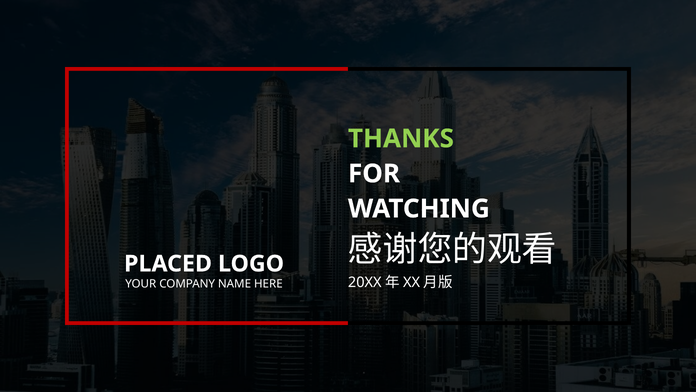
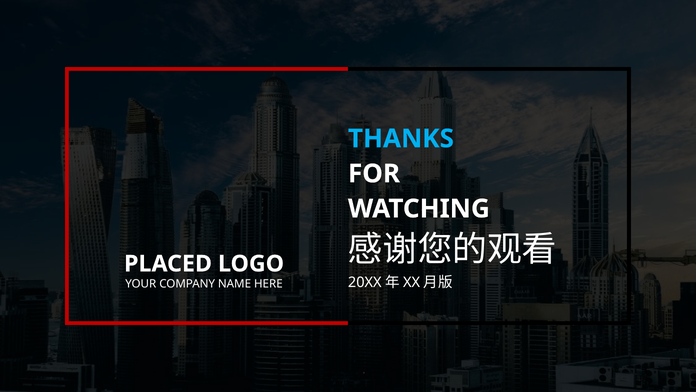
THANKS colour: light green -> light blue (401, 139)
